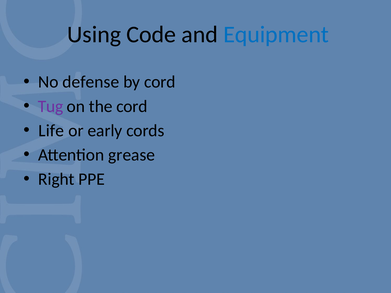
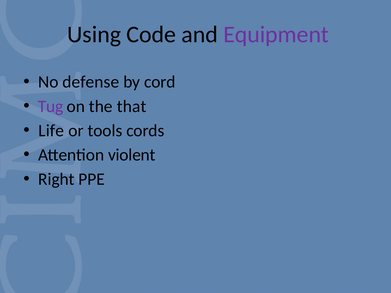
Equipment colour: blue -> purple (276, 35)
the cord: cord -> that (132, 106)
early: early -> tools (105, 131)
grease: grease -> violent (132, 155)
